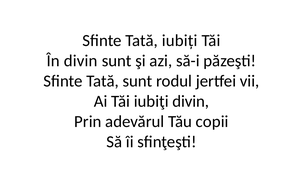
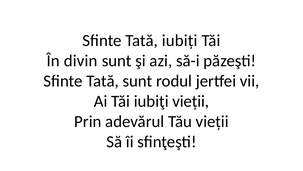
iubiţi divin: divin -> vieții (191, 101)
Tău copii: copii -> vieții (212, 121)
